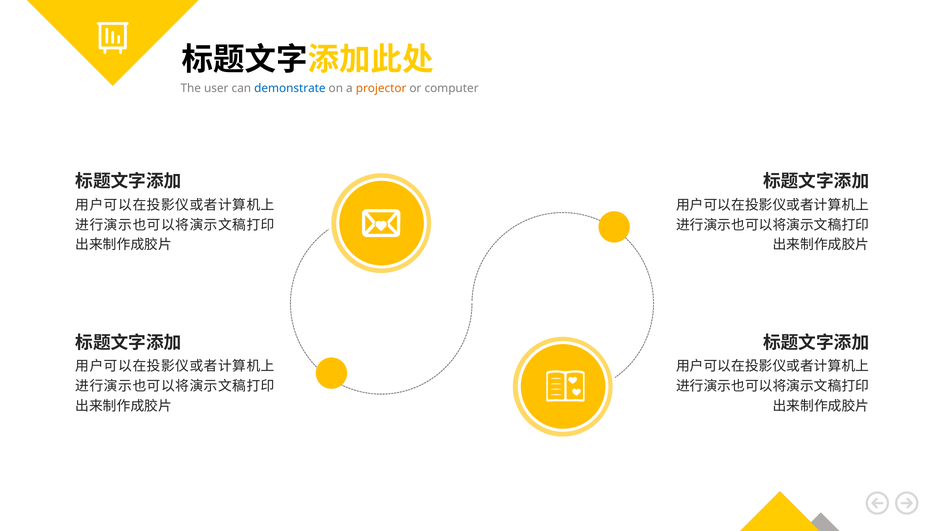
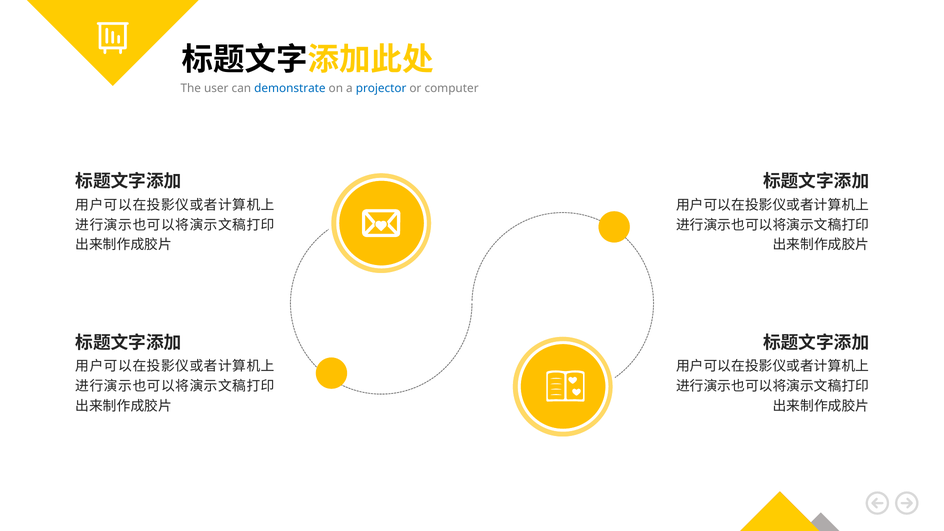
projector colour: orange -> blue (381, 88)
